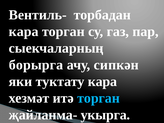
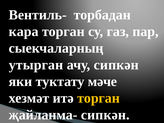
борырга: борырга -> утырган (36, 65)
туктату кара: кара -> мәче (102, 81)
торган colour: light blue -> yellow (98, 98)
җайланма- укырга: укырга -> сипкән (105, 115)
